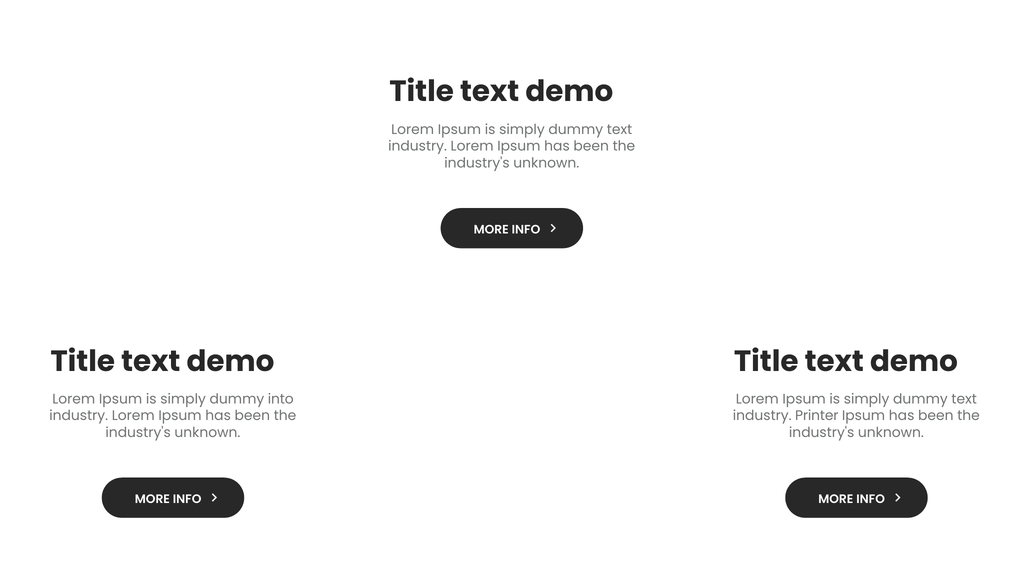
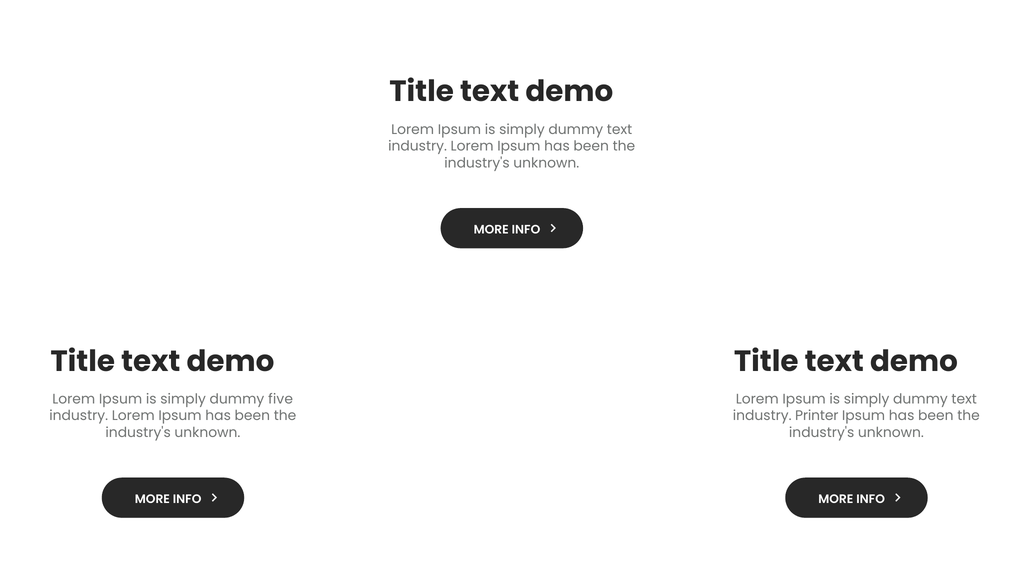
into: into -> five (281, 399)
